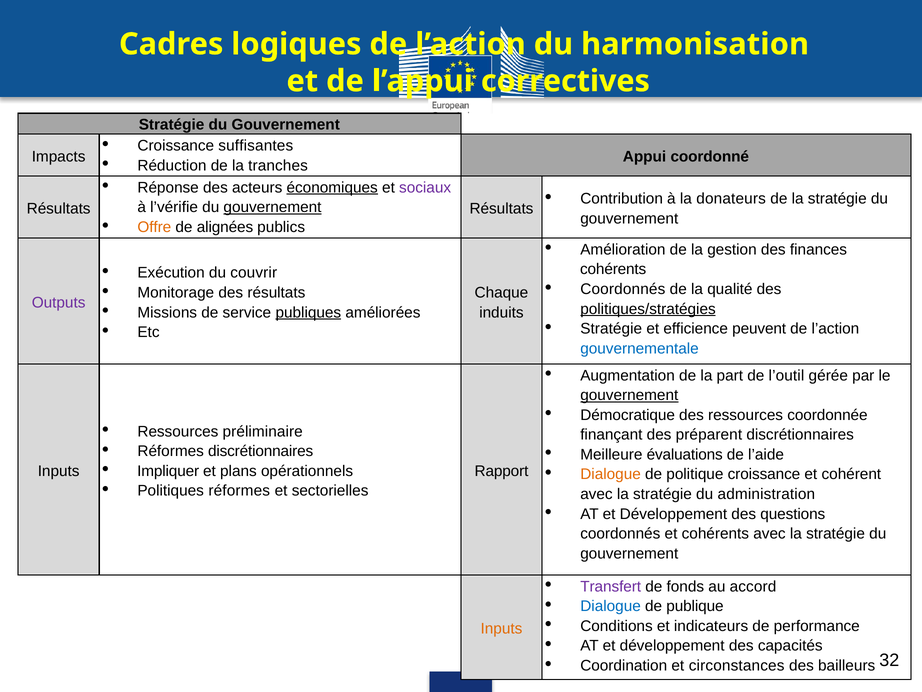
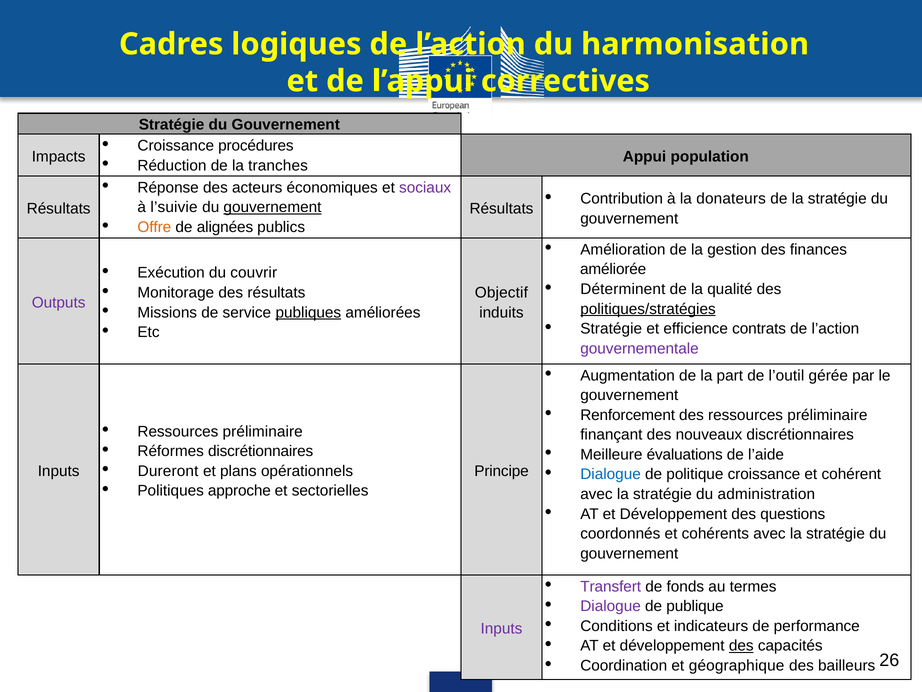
suffisantes: suffisantes -> procédures (256, 146)
coordonné: coordonné -> population (710, 157)
économiques underline: present -> none (332, 187)
l’vérifie: l’vérifie -> l’suivie (174, 207)
cohérents: cohérents -> améliorée (613, 269)
Coordonnés: Coordonnés -> Déterminent (623, 289)
Chaque: Chaque -> Objectif (501, 292)
peuvent: peuvent -> contrats (759, 329)
gouvernementale colour: blue -> purple (640, 348)
gouvernement underline: present -> none (629, 395)
Démocratique: Démocratique -> Renforcement (628, 415)
des ressources coordonnée: coordonnée -> préliminaire (827, 415)
préparent: préparent -> nouveaux (709, 435)
Impliquer: Impliquer -> Dureront (168, 471)
Rapport: Rapport -> Principe (501, 471)
Dialogue colour: orange -> blue (611, 474)
Politiques réformes: réformes -> approche (239, 490)
accord: accord -> termes (753, 586)
Dialogue colour: blue -> purple (611, 606)
Inputs colour: orange -> purple (501, 628)
des underline: none -> present (741, 645)
circonstances: circonstances -> géographique (737, 665)
32: 32 -> 26 (889, 660)
